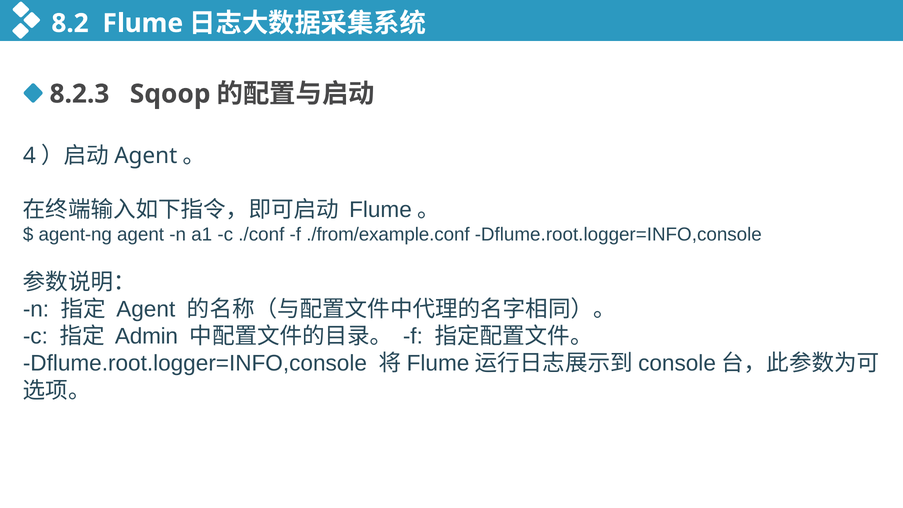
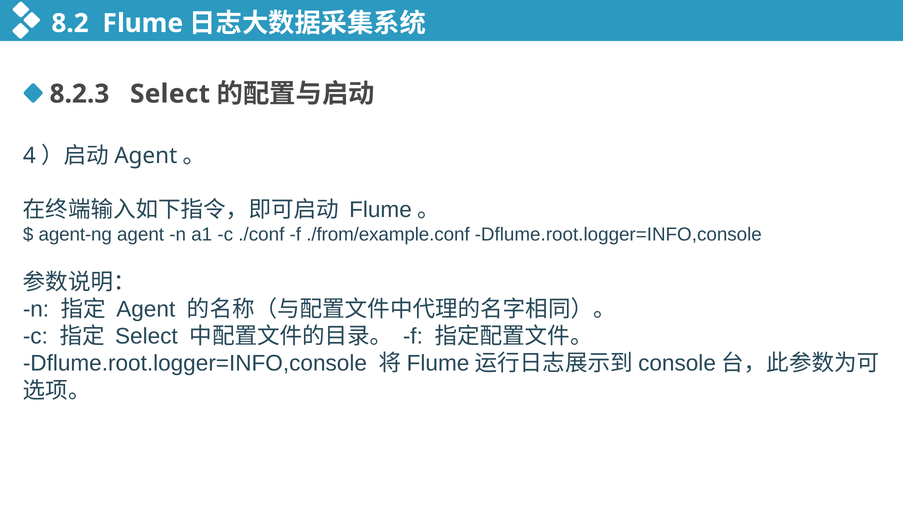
8.2.3 Sqoop: Sqoop -> Select (170, 94)
Admin: Admin -> Select (146, 336)
